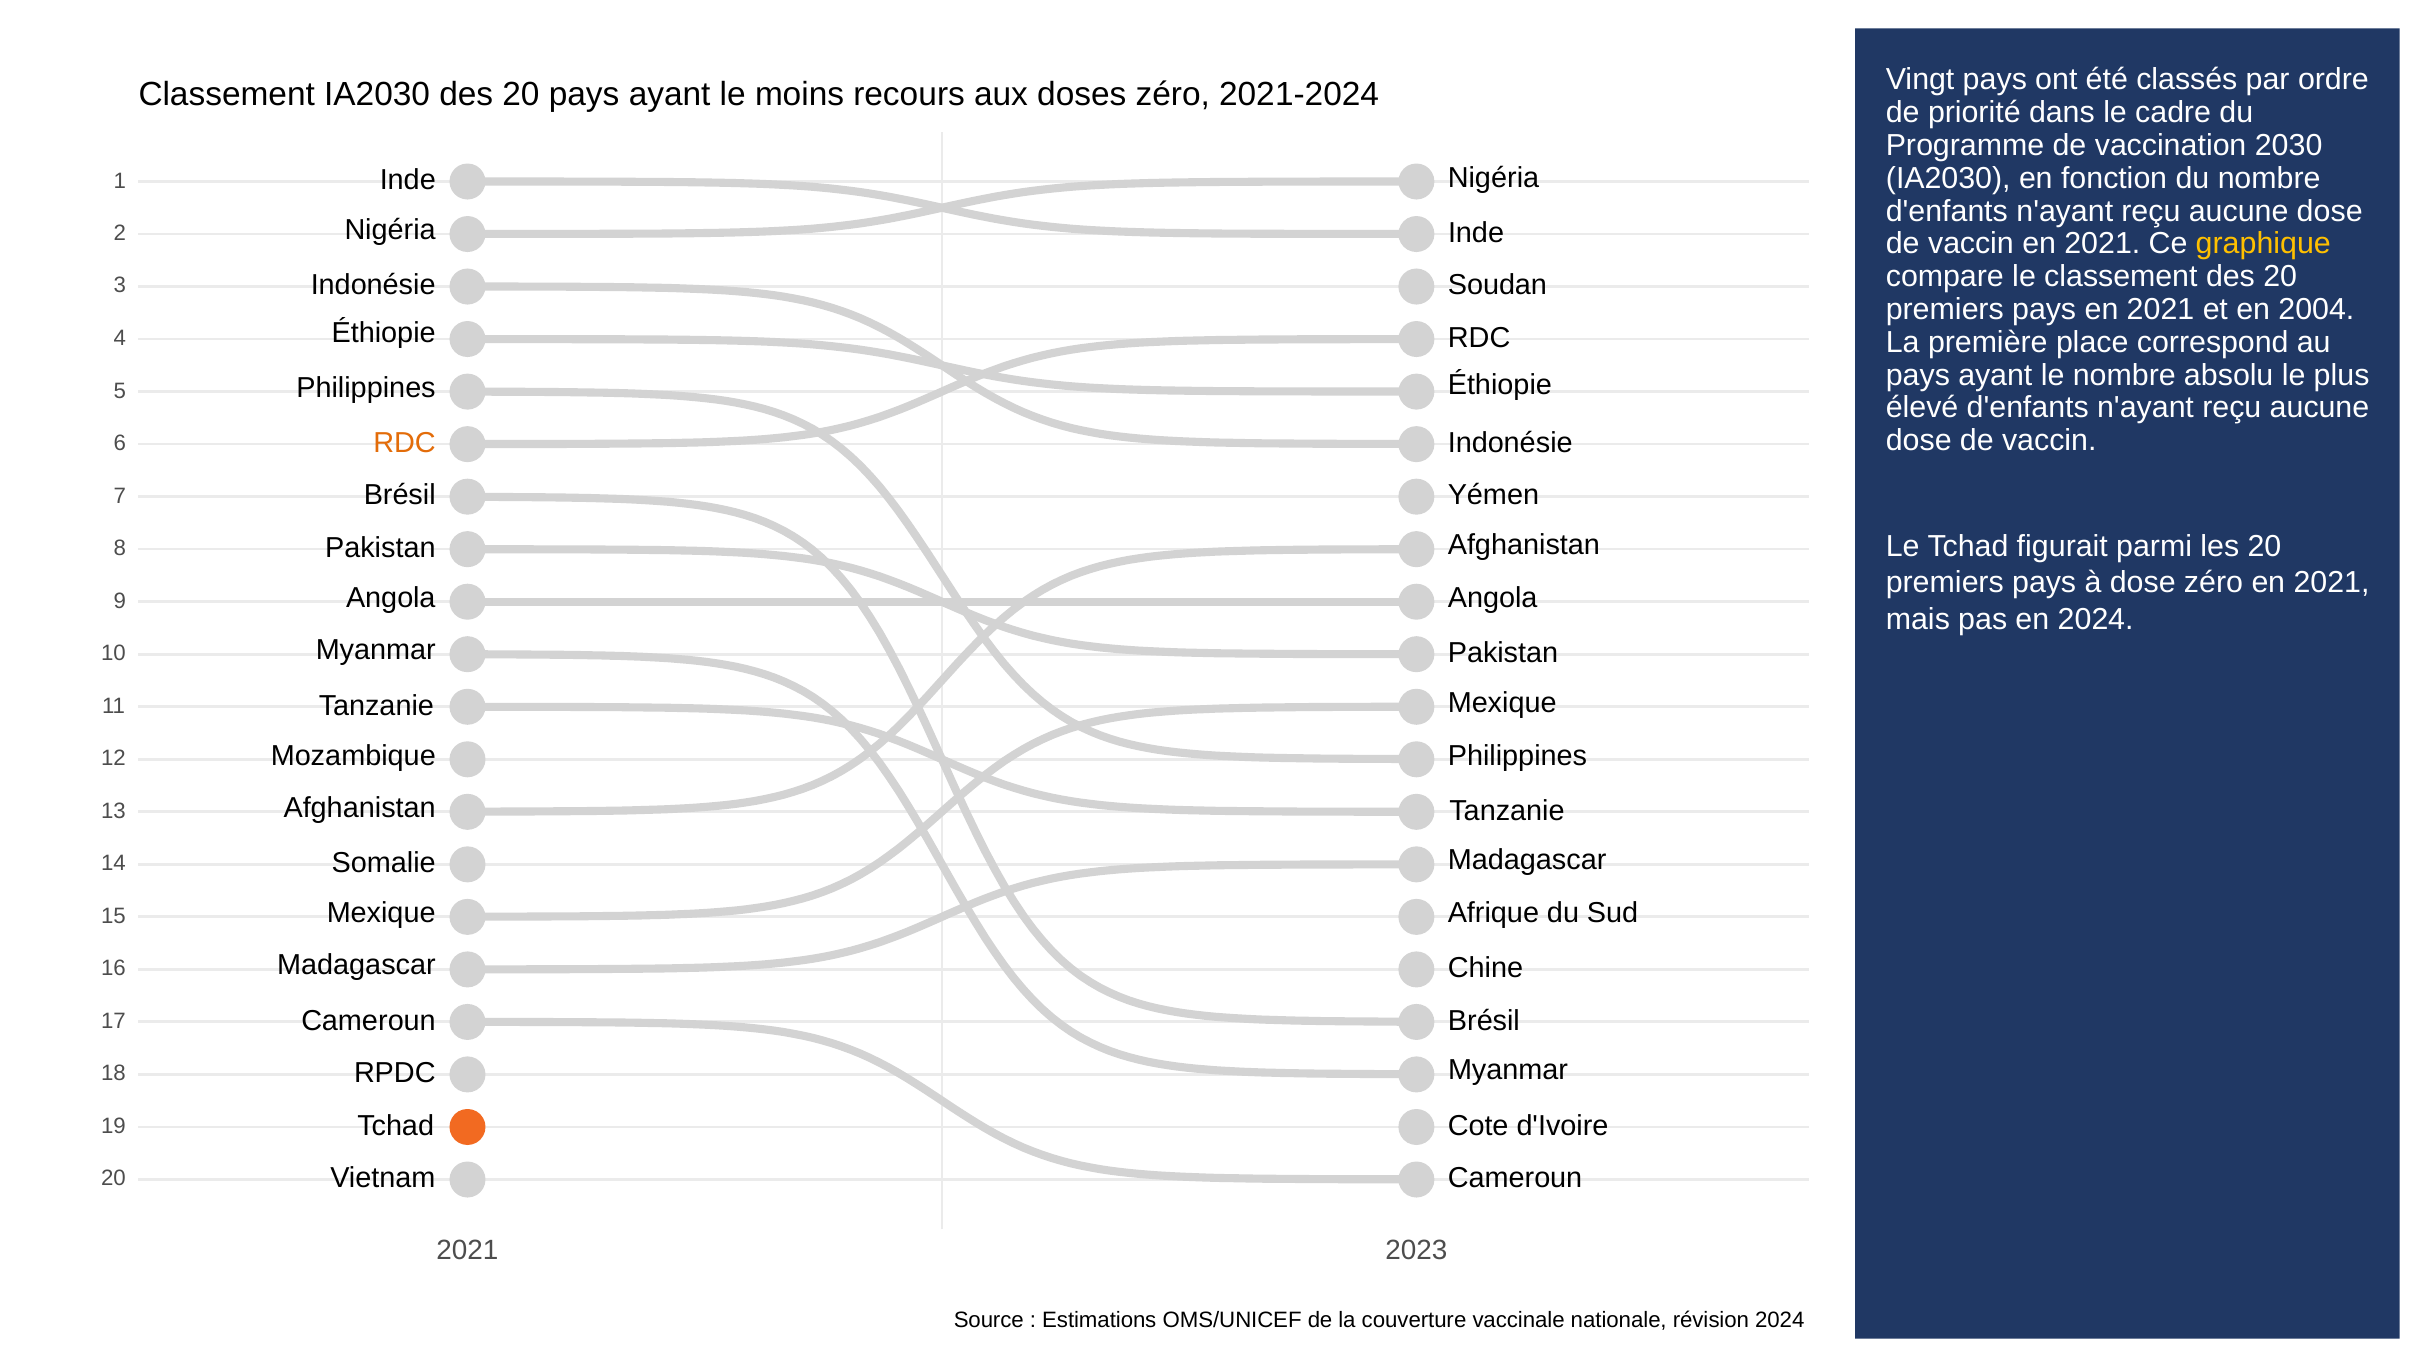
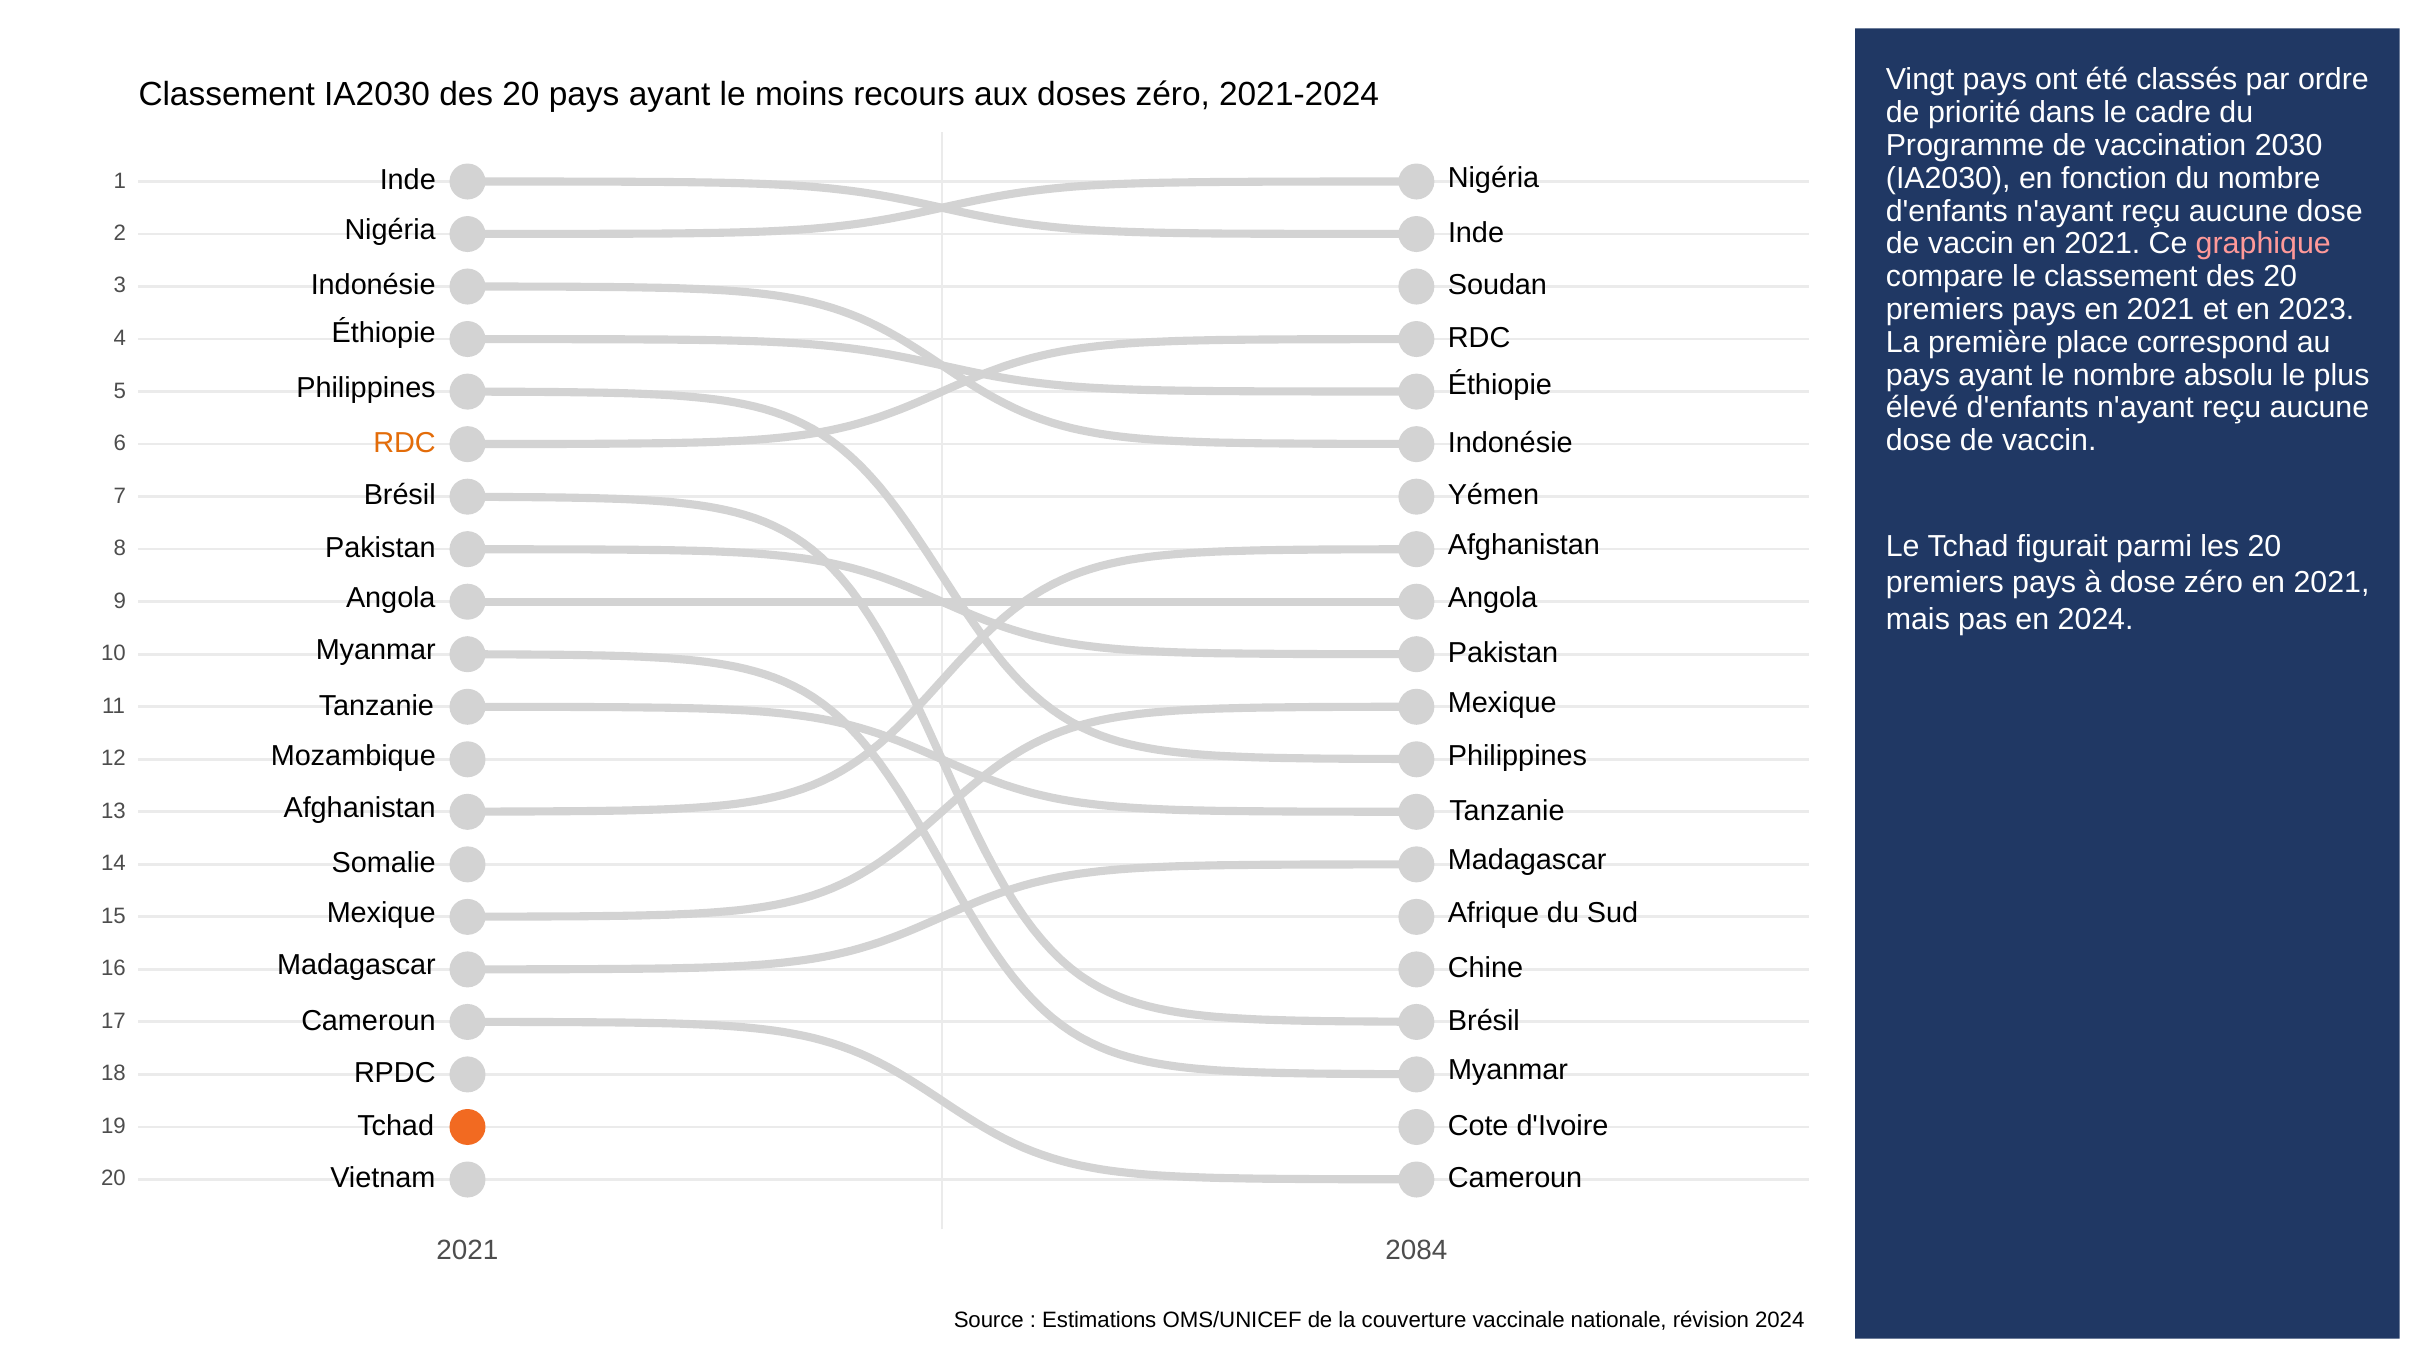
graphique colour: yellow -> pink (2263, 244)
2004: 2004 -> 2023 (2316, 309)
2023: 2023 -> 2084 (1416, 1251)
